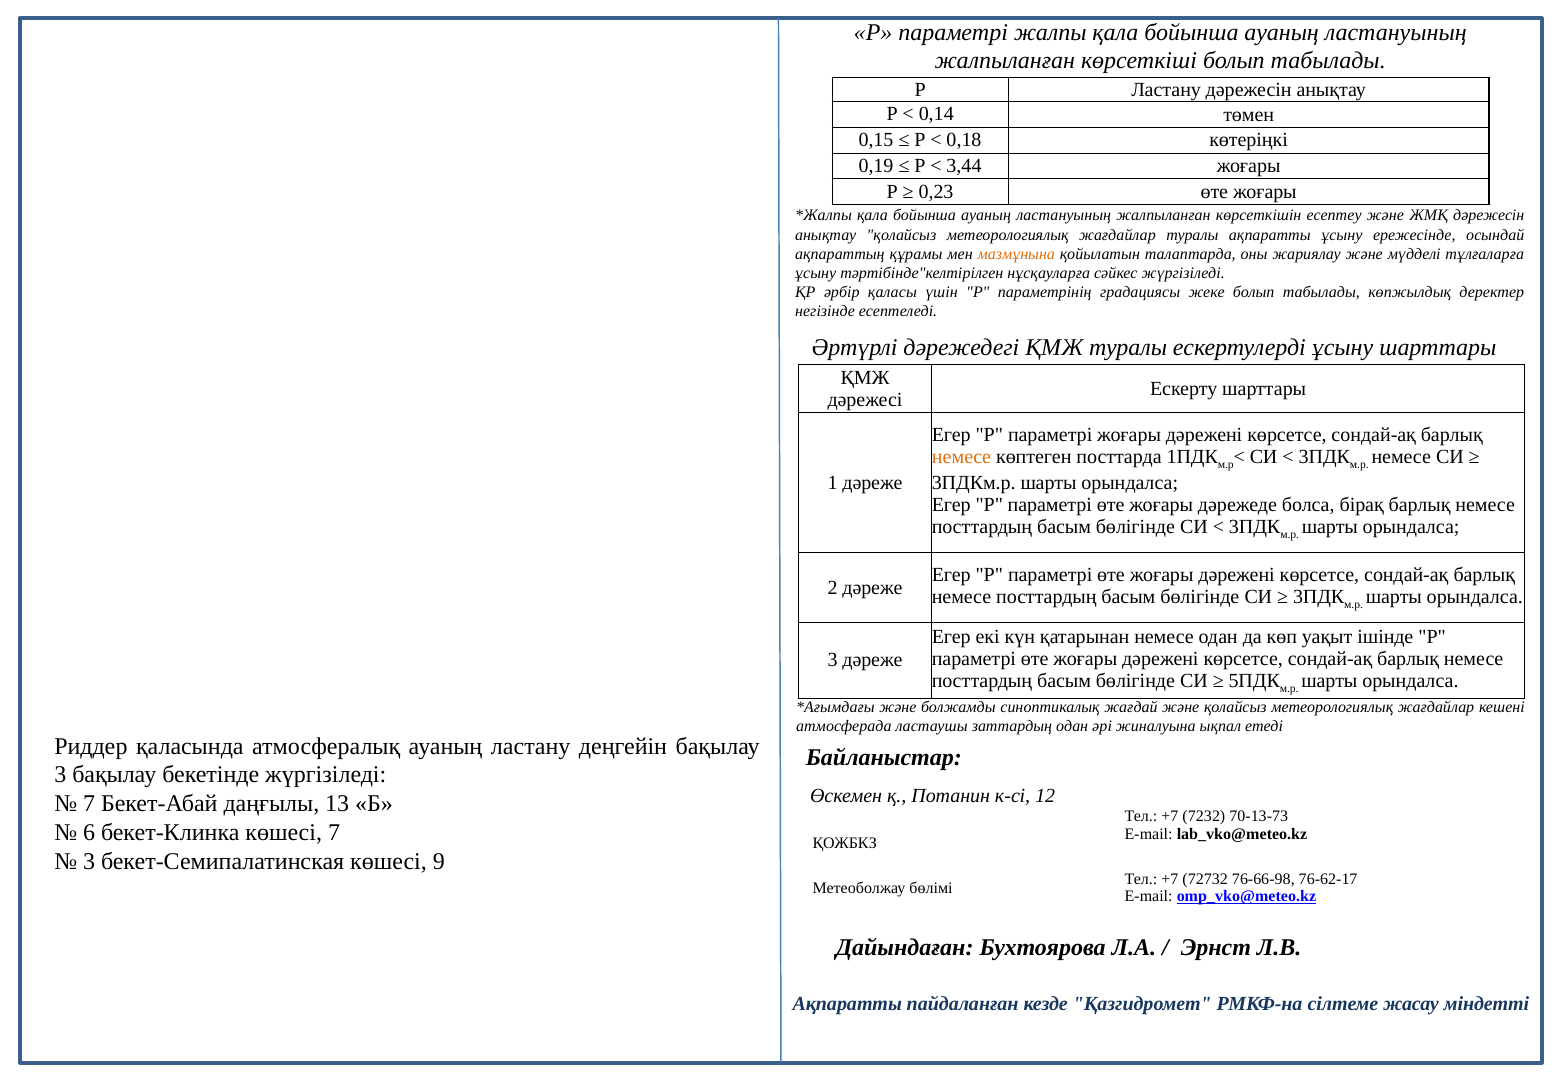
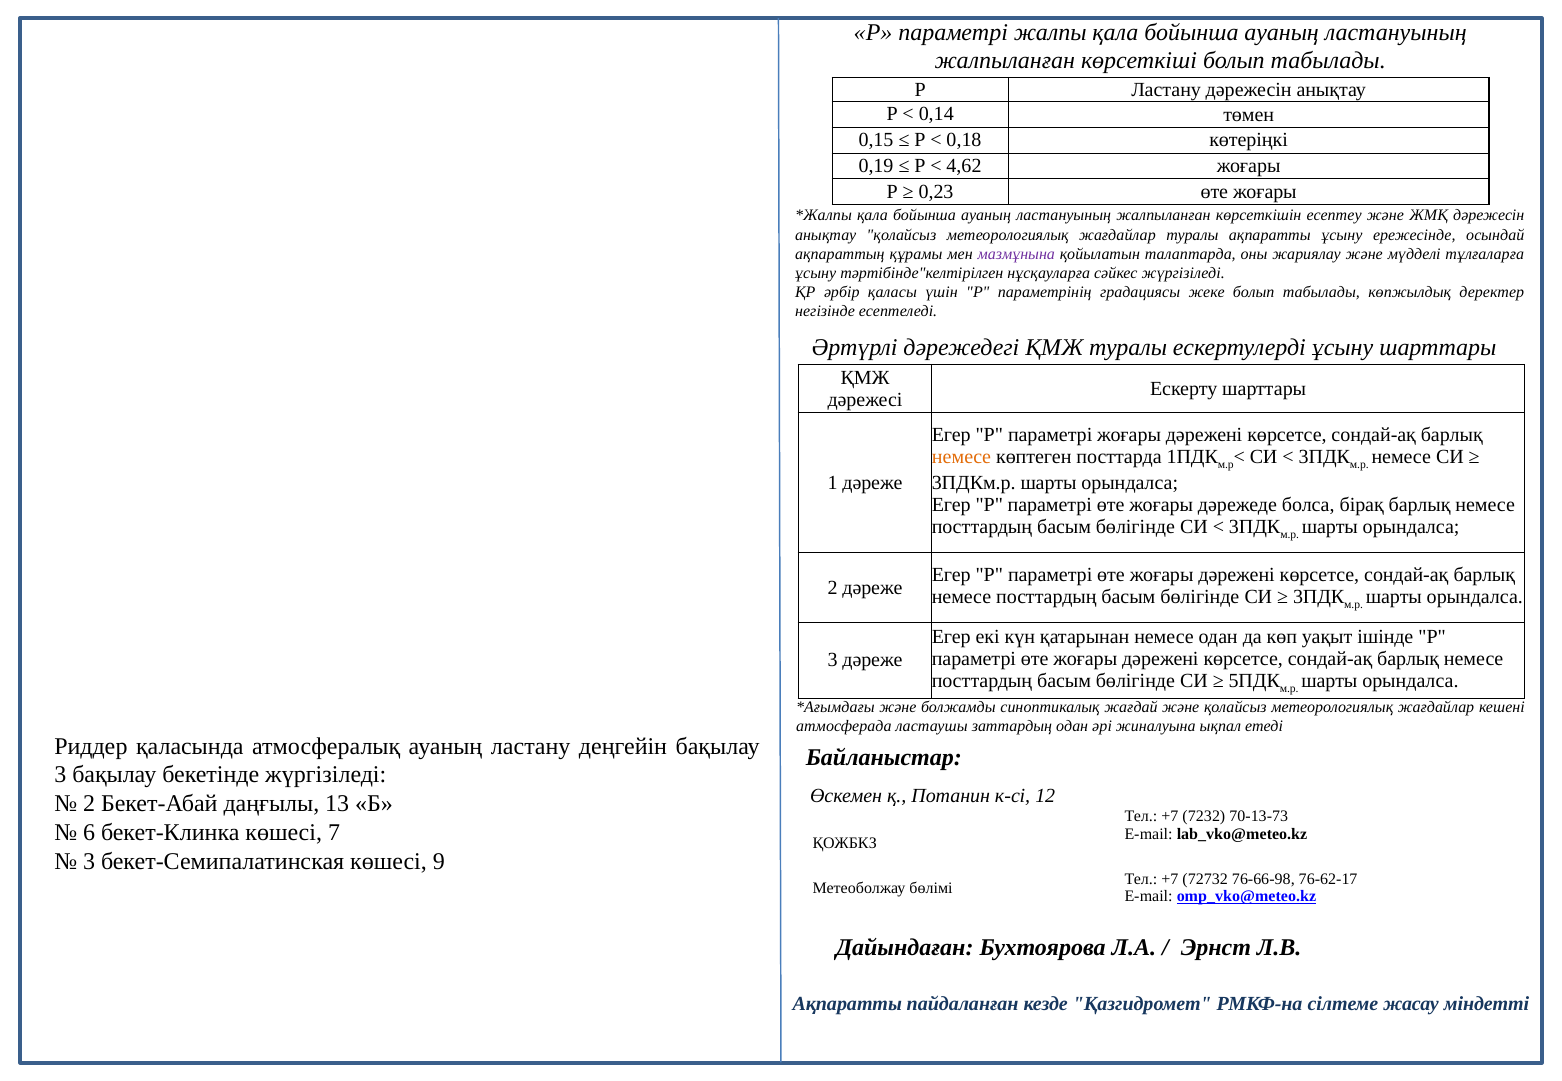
3,44: 3,44 -> 4,62 (964, 166)
мазмұнына colour: orange -> purple (1016, 254)
7: 7 -> 2 (89, 804)
